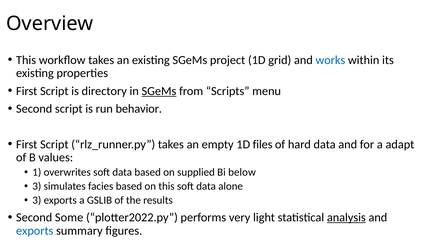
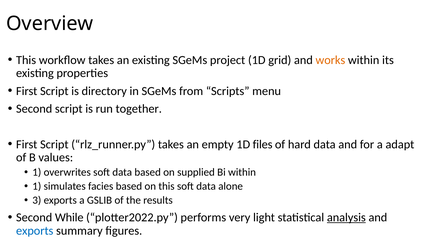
works colour: blue -> orange (330, 60)
SGeMs underline: present -> none (159, 91)
behavior: behavior -> together (139, 109)
Bi below: below -> within (242, 173)
3: 3 -> 1 (37, 187)
Some: Some -> While (69, 218)
